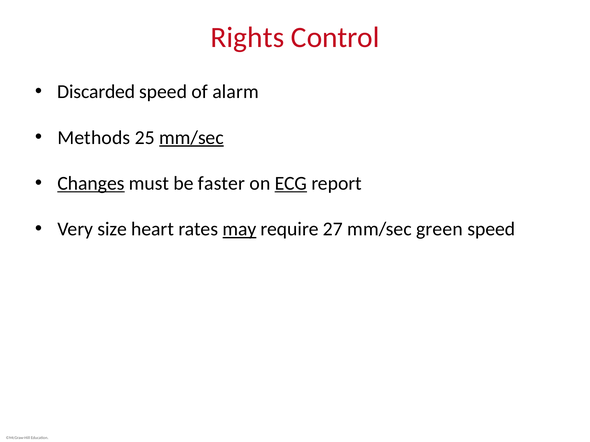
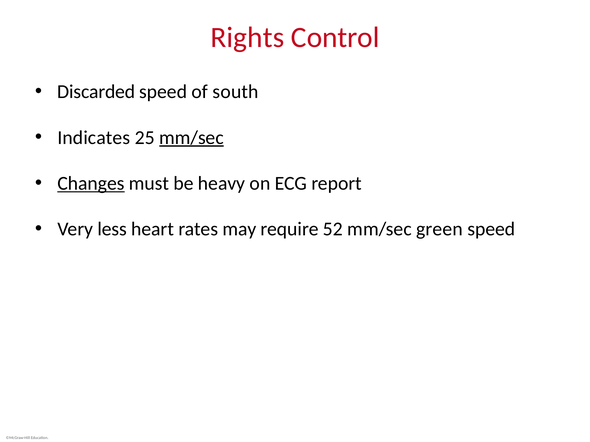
alarm: alarm -> south (236, 92)
Methods: Methods -> Indicates (94, 138)
faster: faster -> heavy (222, 184)
ECG underline: present -> none (291, 184)
size: size -> less (112, 229)
may underline: present -> none (239, 229)
27: 27 -> 52 (333, 229)
